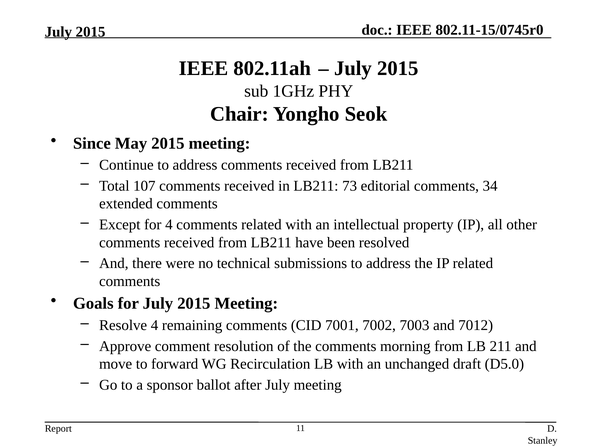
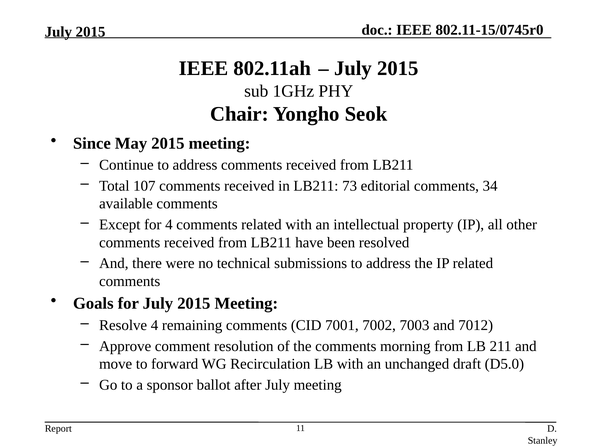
extended: extended -> available (126, 204)
